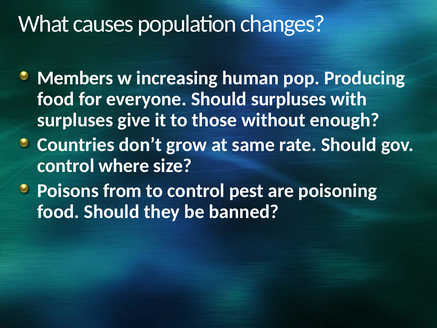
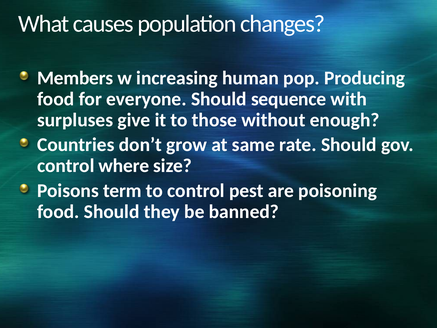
Should surpluses: surpluses -> sequence (289, 99)
from: from -> term (122, 191)
